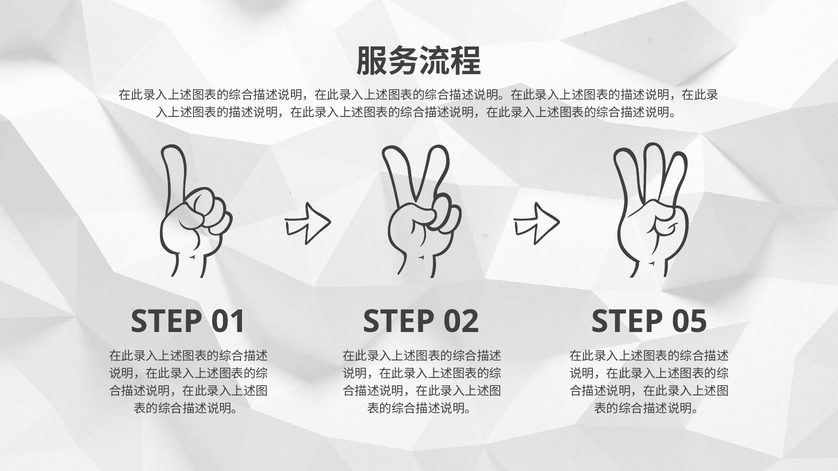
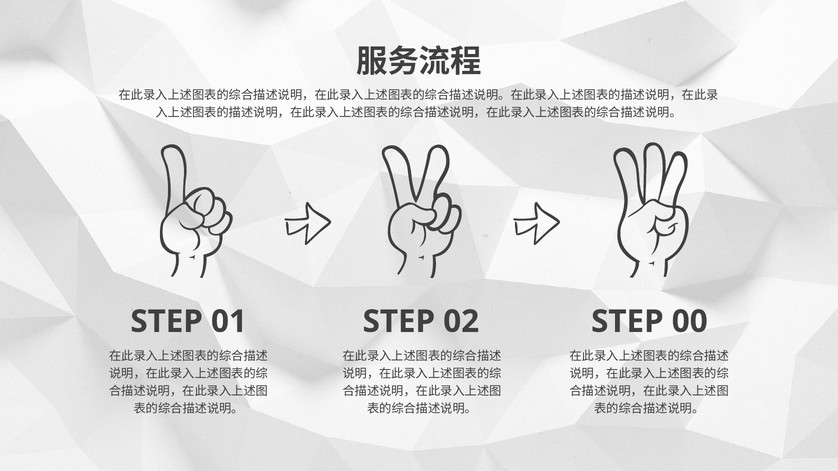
05: 05 -> 00 (690, 322)
